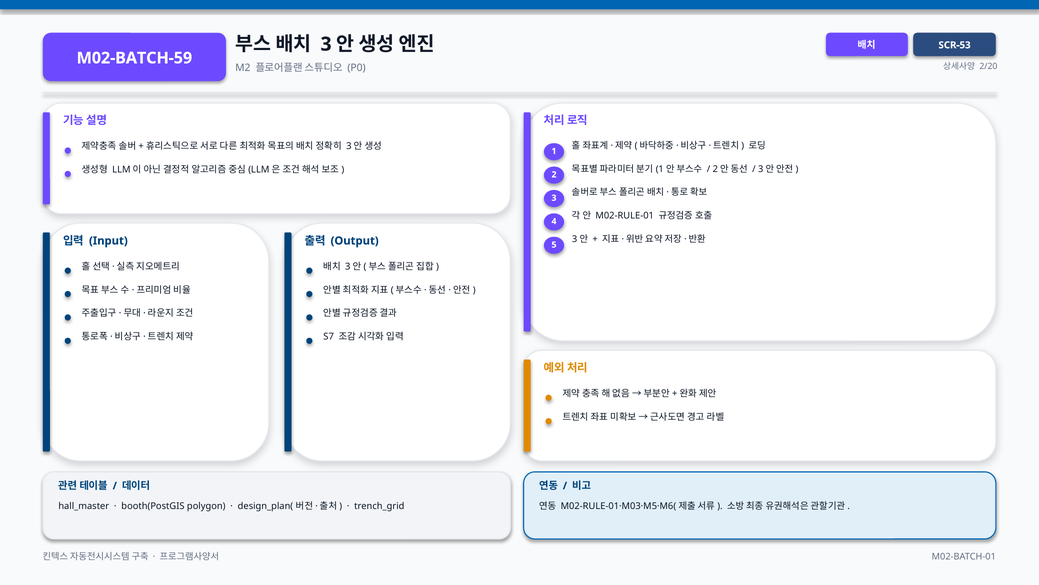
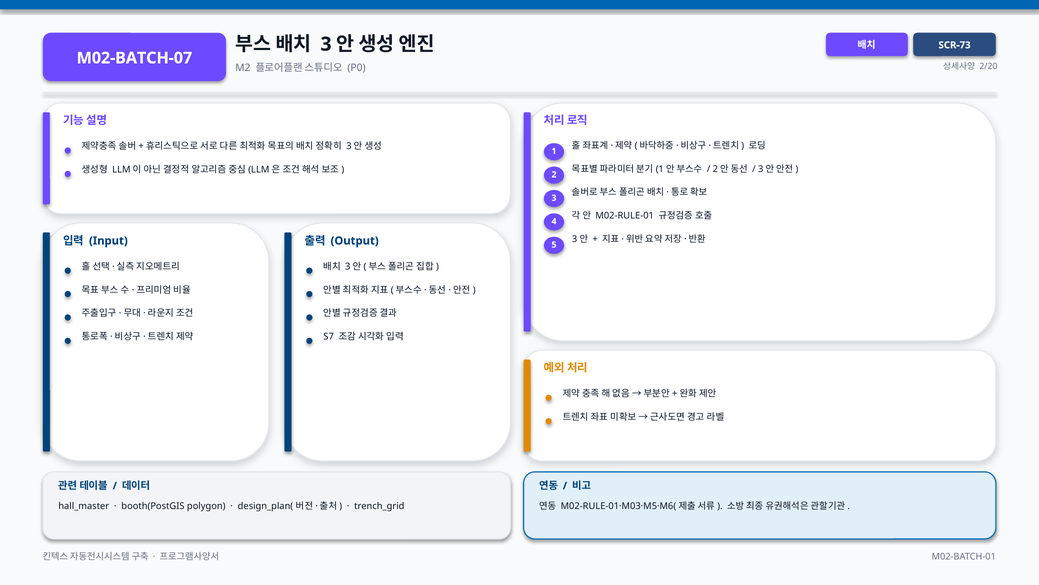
SCR-53: SCR-53 -> SCR-73 (955, 45)
M02-BATCH-59: M02-BATCH-59 -> M02-BATCH-07 (134, 58)
